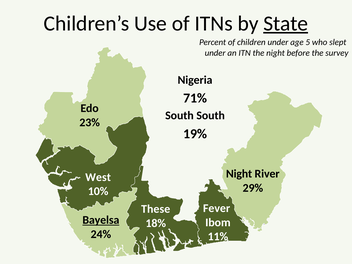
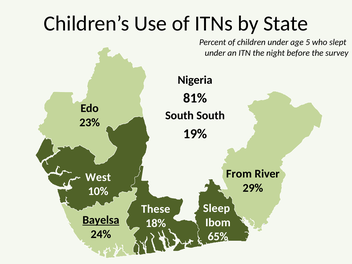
State underline: present -> none (286, 24)
71%: 71% -> 81% (195, 98)
Night: Night -> From (239, 174)
Fever: Fever -> Sleep (217, 208)
11%: 11% -> 65% (218, 237)
